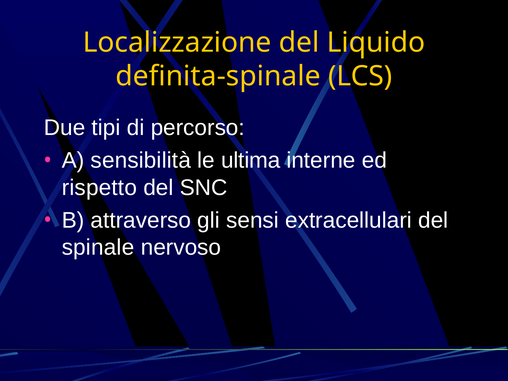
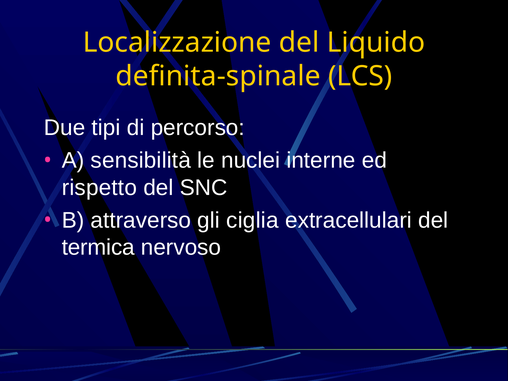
ultima: ultima -> nuclei (251, 161)
sensi: sensi -> ciglia (252, 220)
spinale: spinale -> termica (98, 247)
